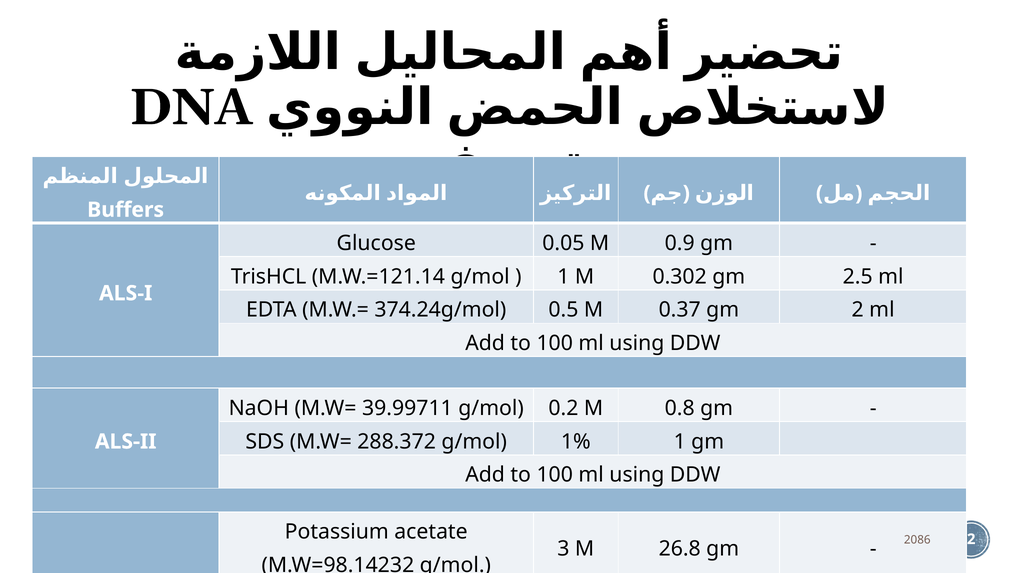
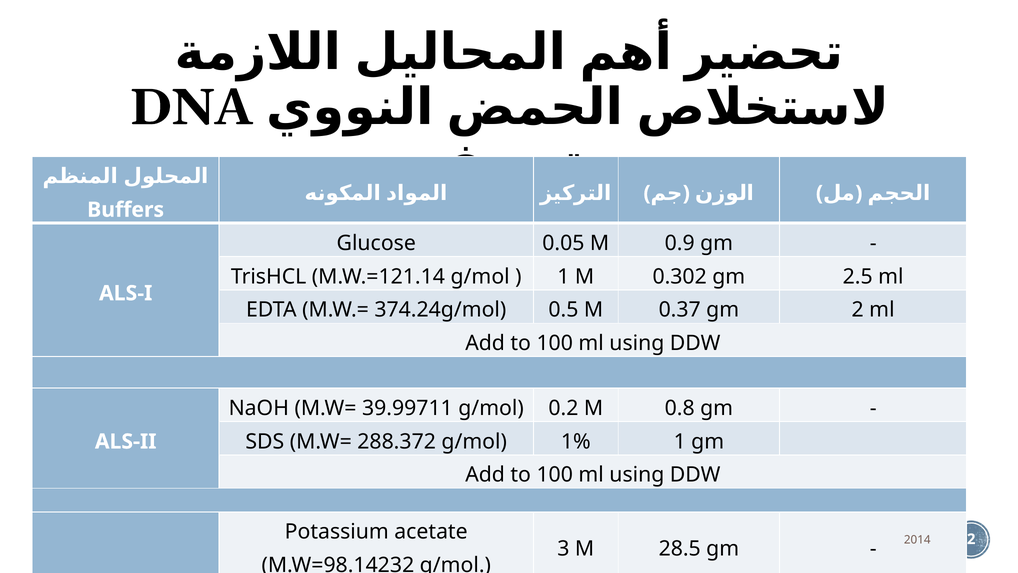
2086: 2086 -> 2014 (917, 540)
26.8: 26.8 -> 28.5 (680, 548)
